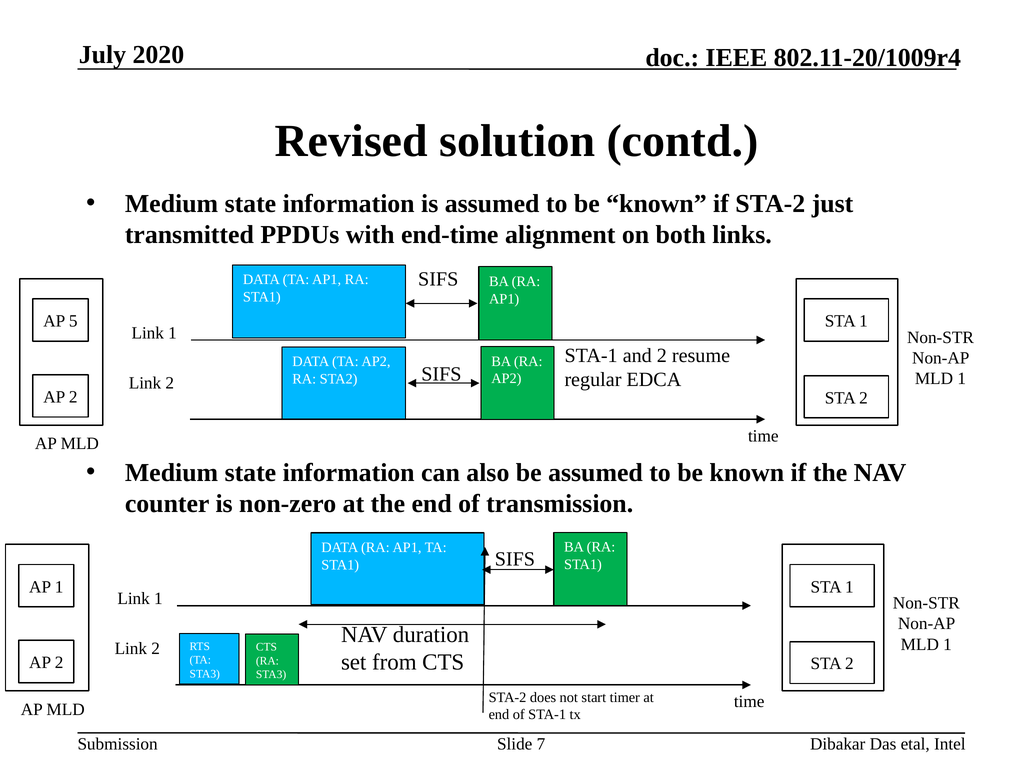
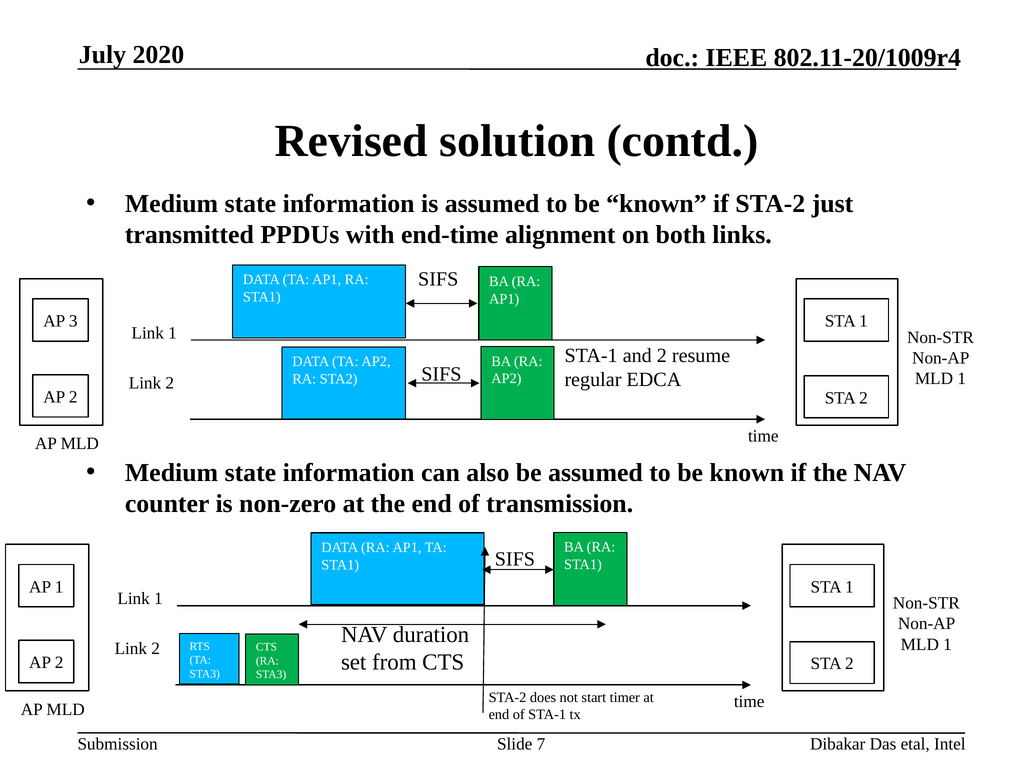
5: 5 -> 3 (73, 321)
